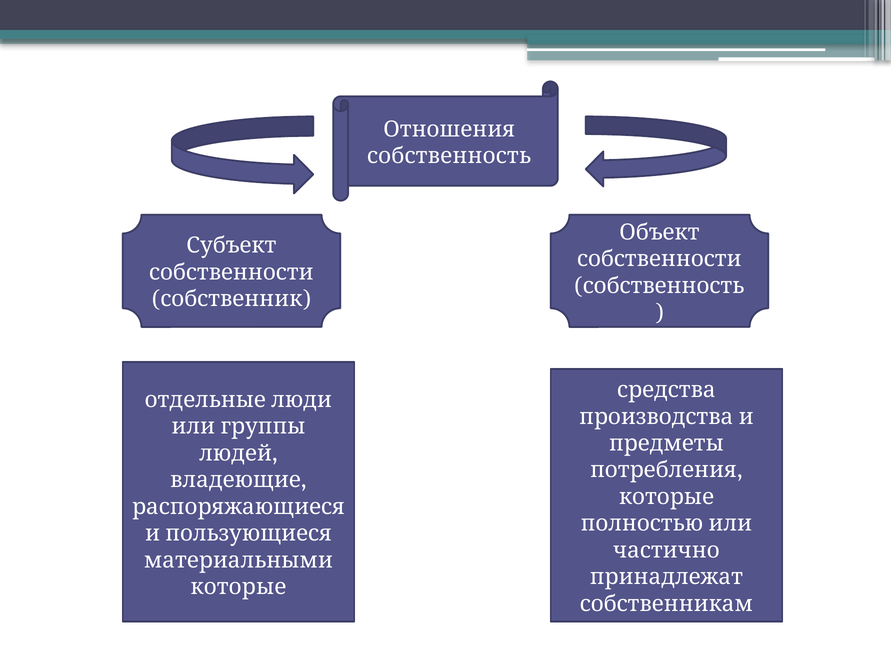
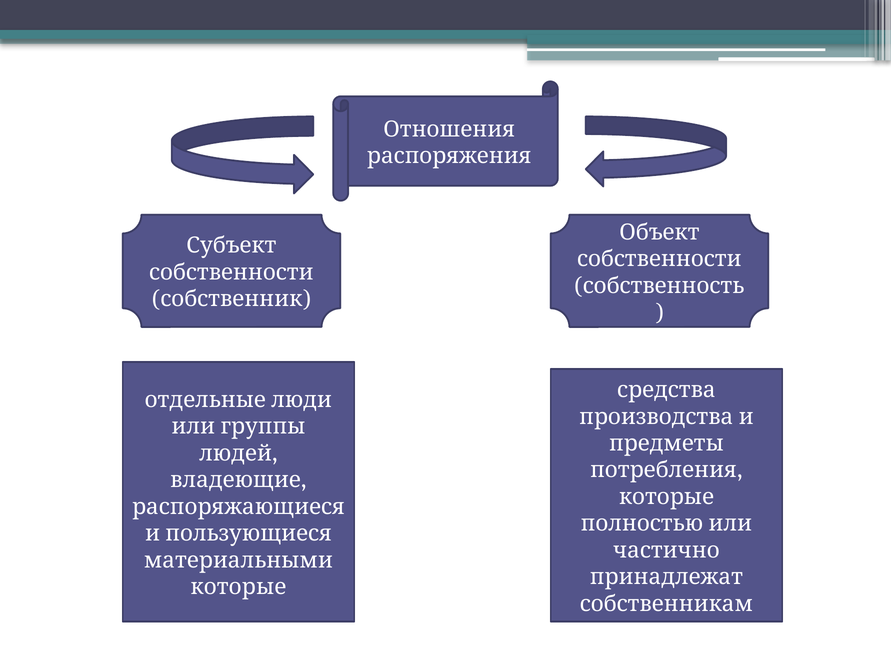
собственность: собственность -> распоряжения (449, 156)
